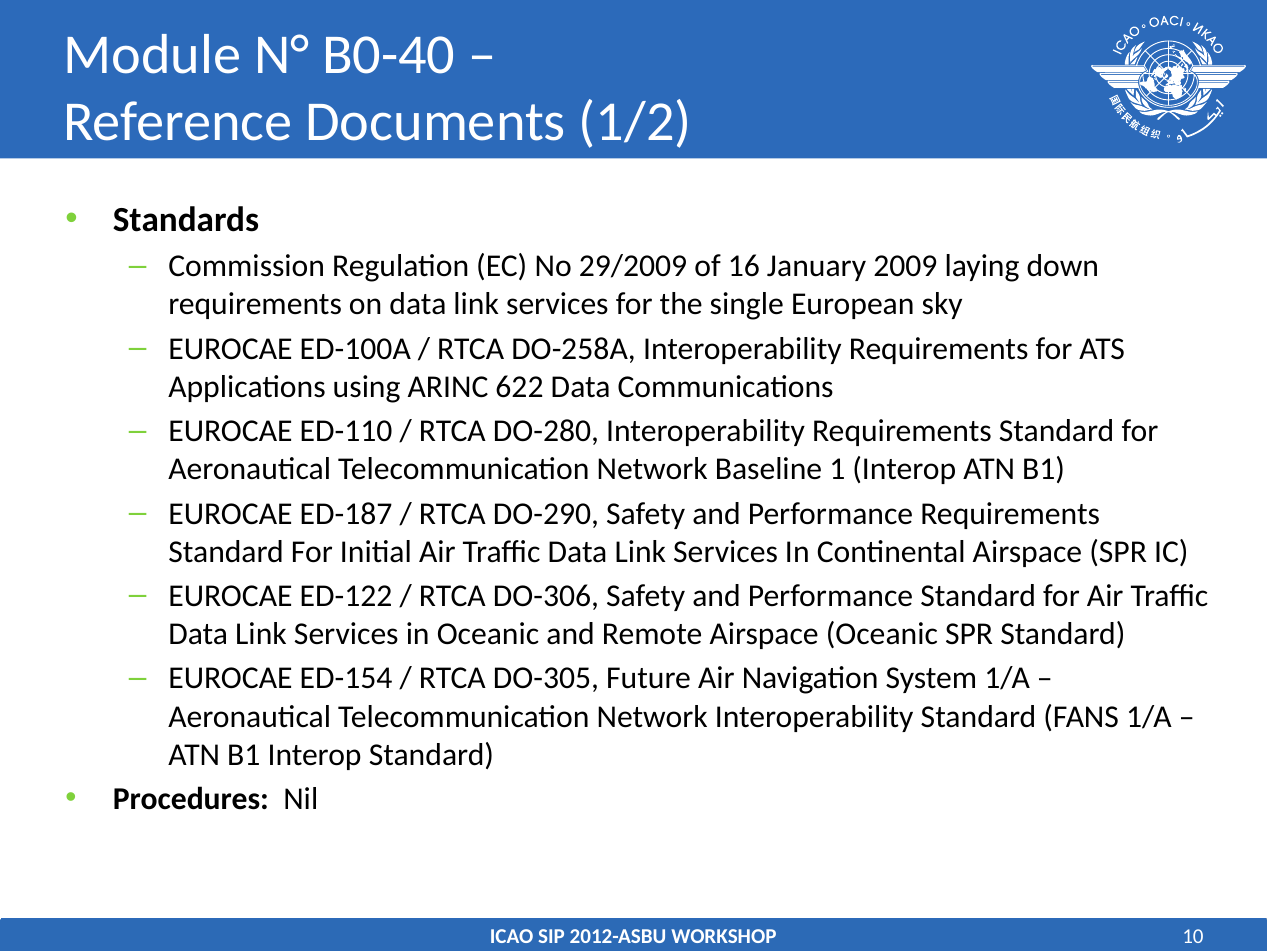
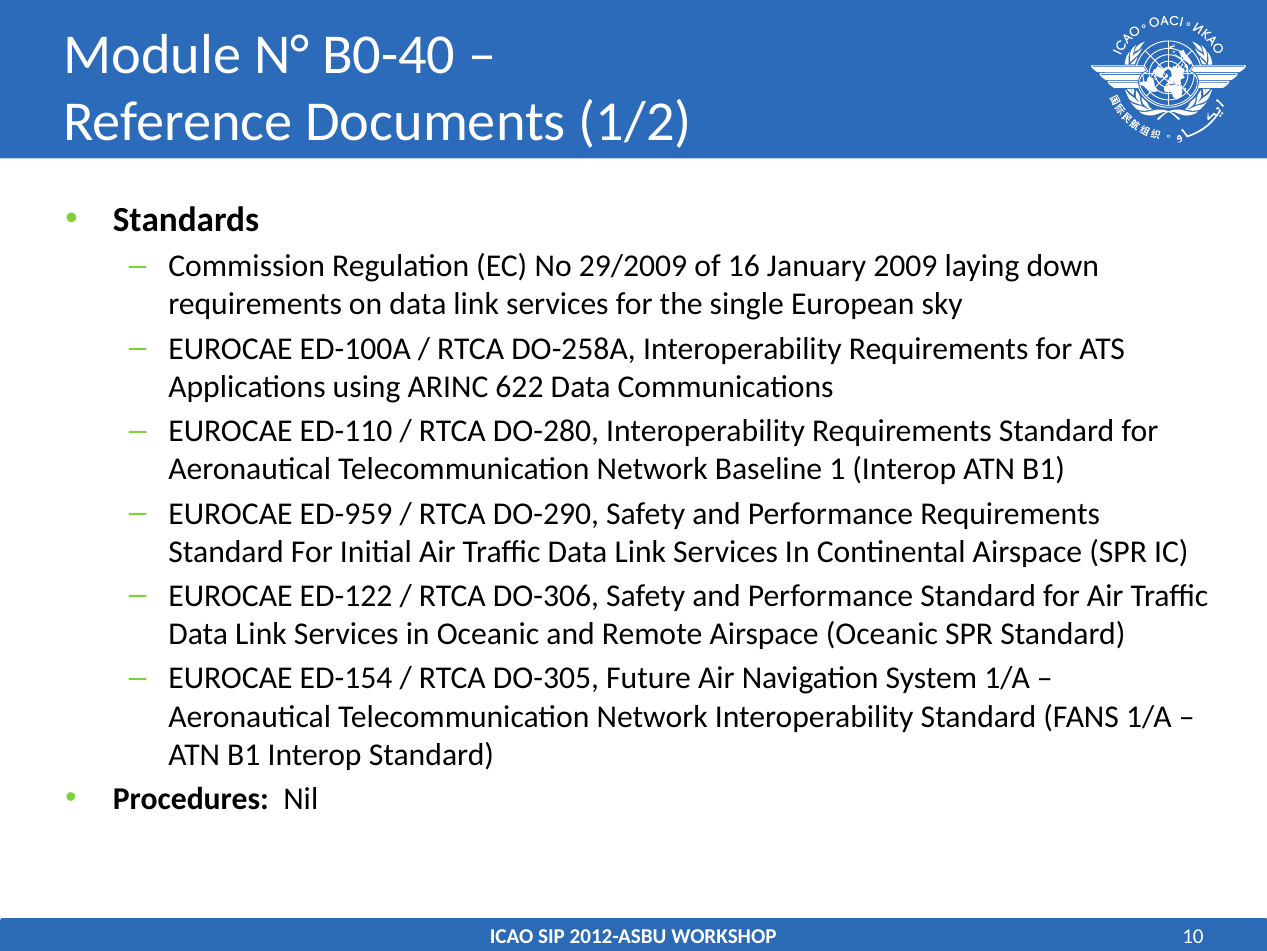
ED-187: ED-187 -> ED-959 (346, 513)
